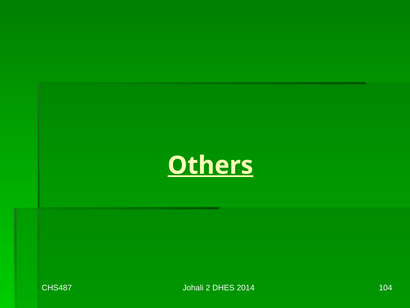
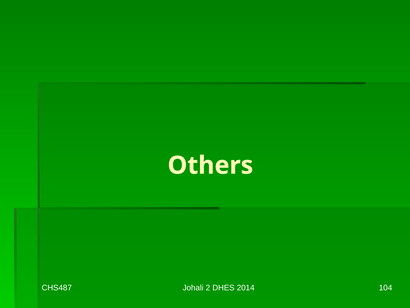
Others underline: present -> none (210, 165)
